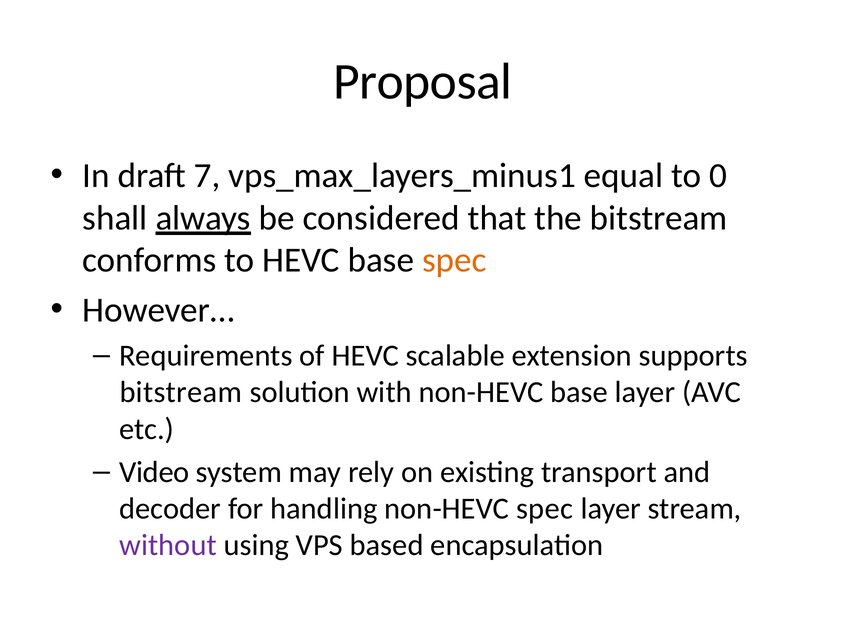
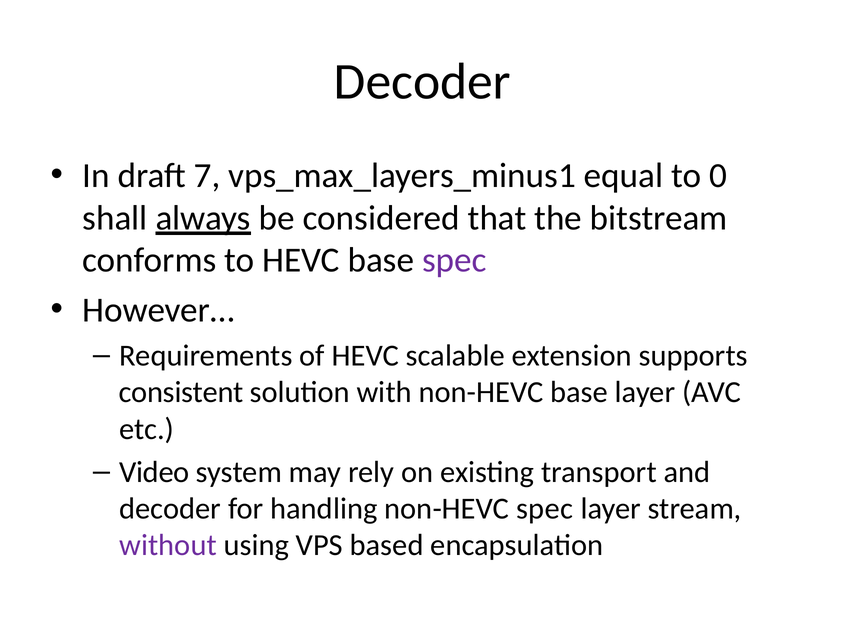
Proposal: Proposal -> Decoder (422, 82)
spec colour: orange -> purple (454, 260)
bitstream: bitstream -> consistent (181, 392)
